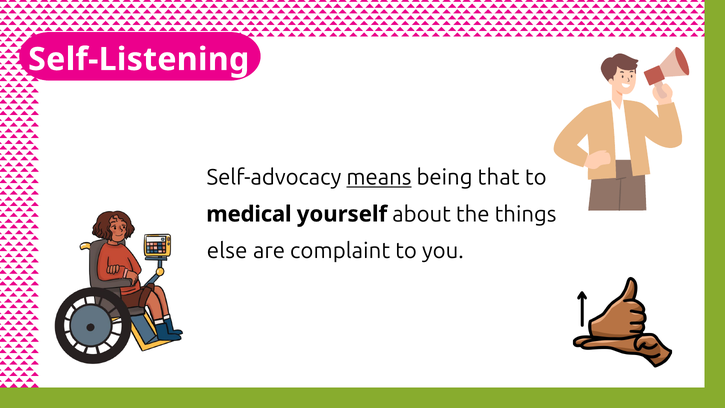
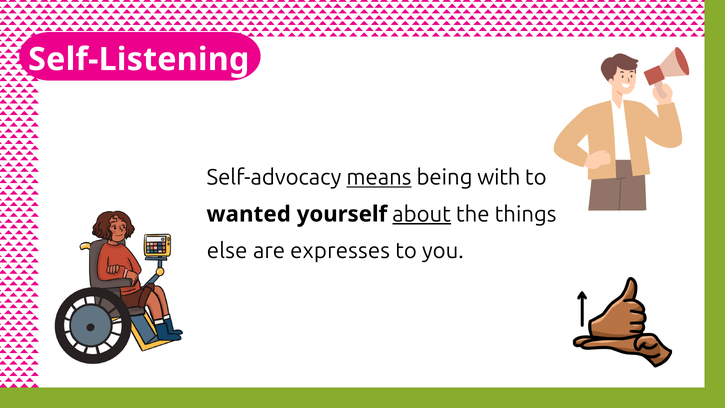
that: that -> with (499, 177)
medical: medical -> wanted (249, 214)
about underline: none -> present (422, 214)
complaint: complaint -> expresses (340, 251)
